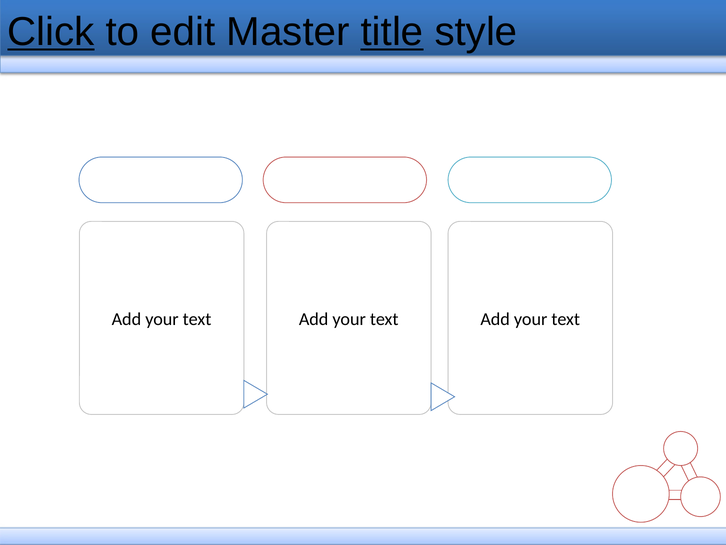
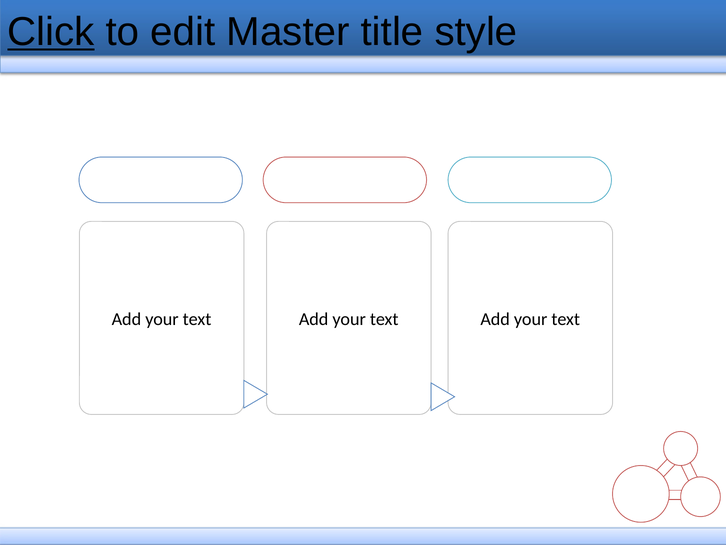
title underline: present -> none (392, 32)
